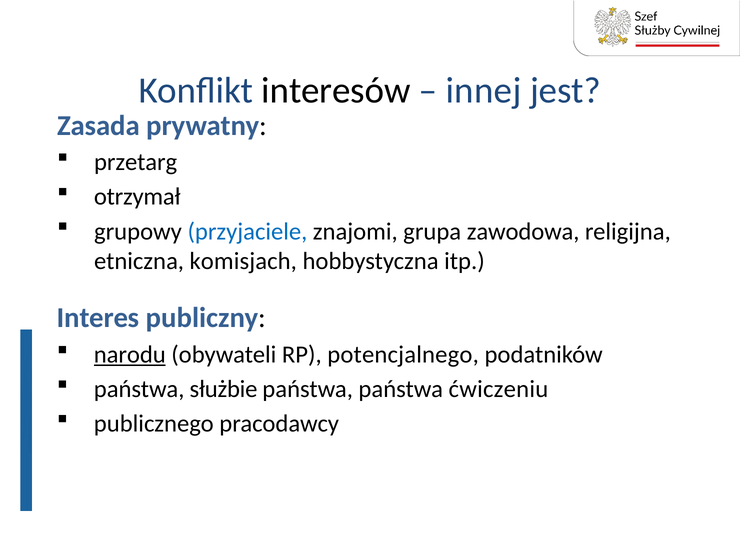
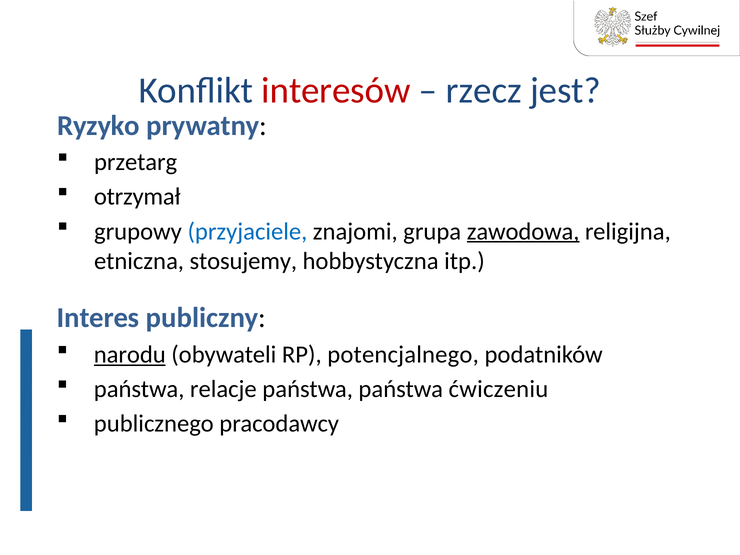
interesów colour: black -> red (336, 90)
innej: innej -> rzecz (484, 90)
Zasada: Zasada -> Ryzyko (98, 126)
zawodowa underline: none -> present (523, 231)
komisjach: komisjach -> stosujemy (243, 261)
służbie: służbie -> relacje (223, 389)
